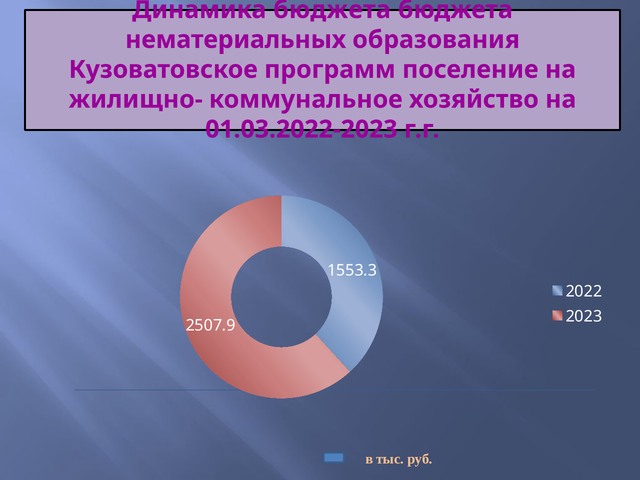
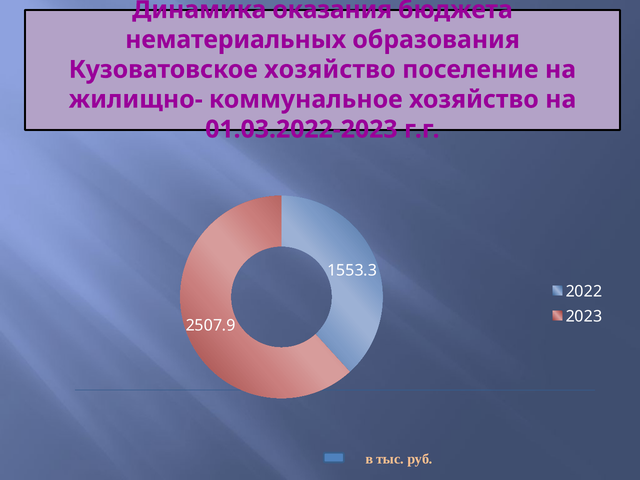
Динамика бюджета: бюджета -> оказания (332, 10)
Кузоватовское программ: программ -> хозяйство (330, 70)
